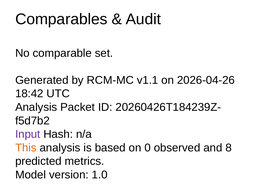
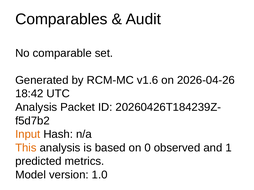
v1.1: v1.1 -> v1.6 (148, 80)
Input colour: purple -> orange (28, 135)
8: 8 -> 1 (229, 148)
